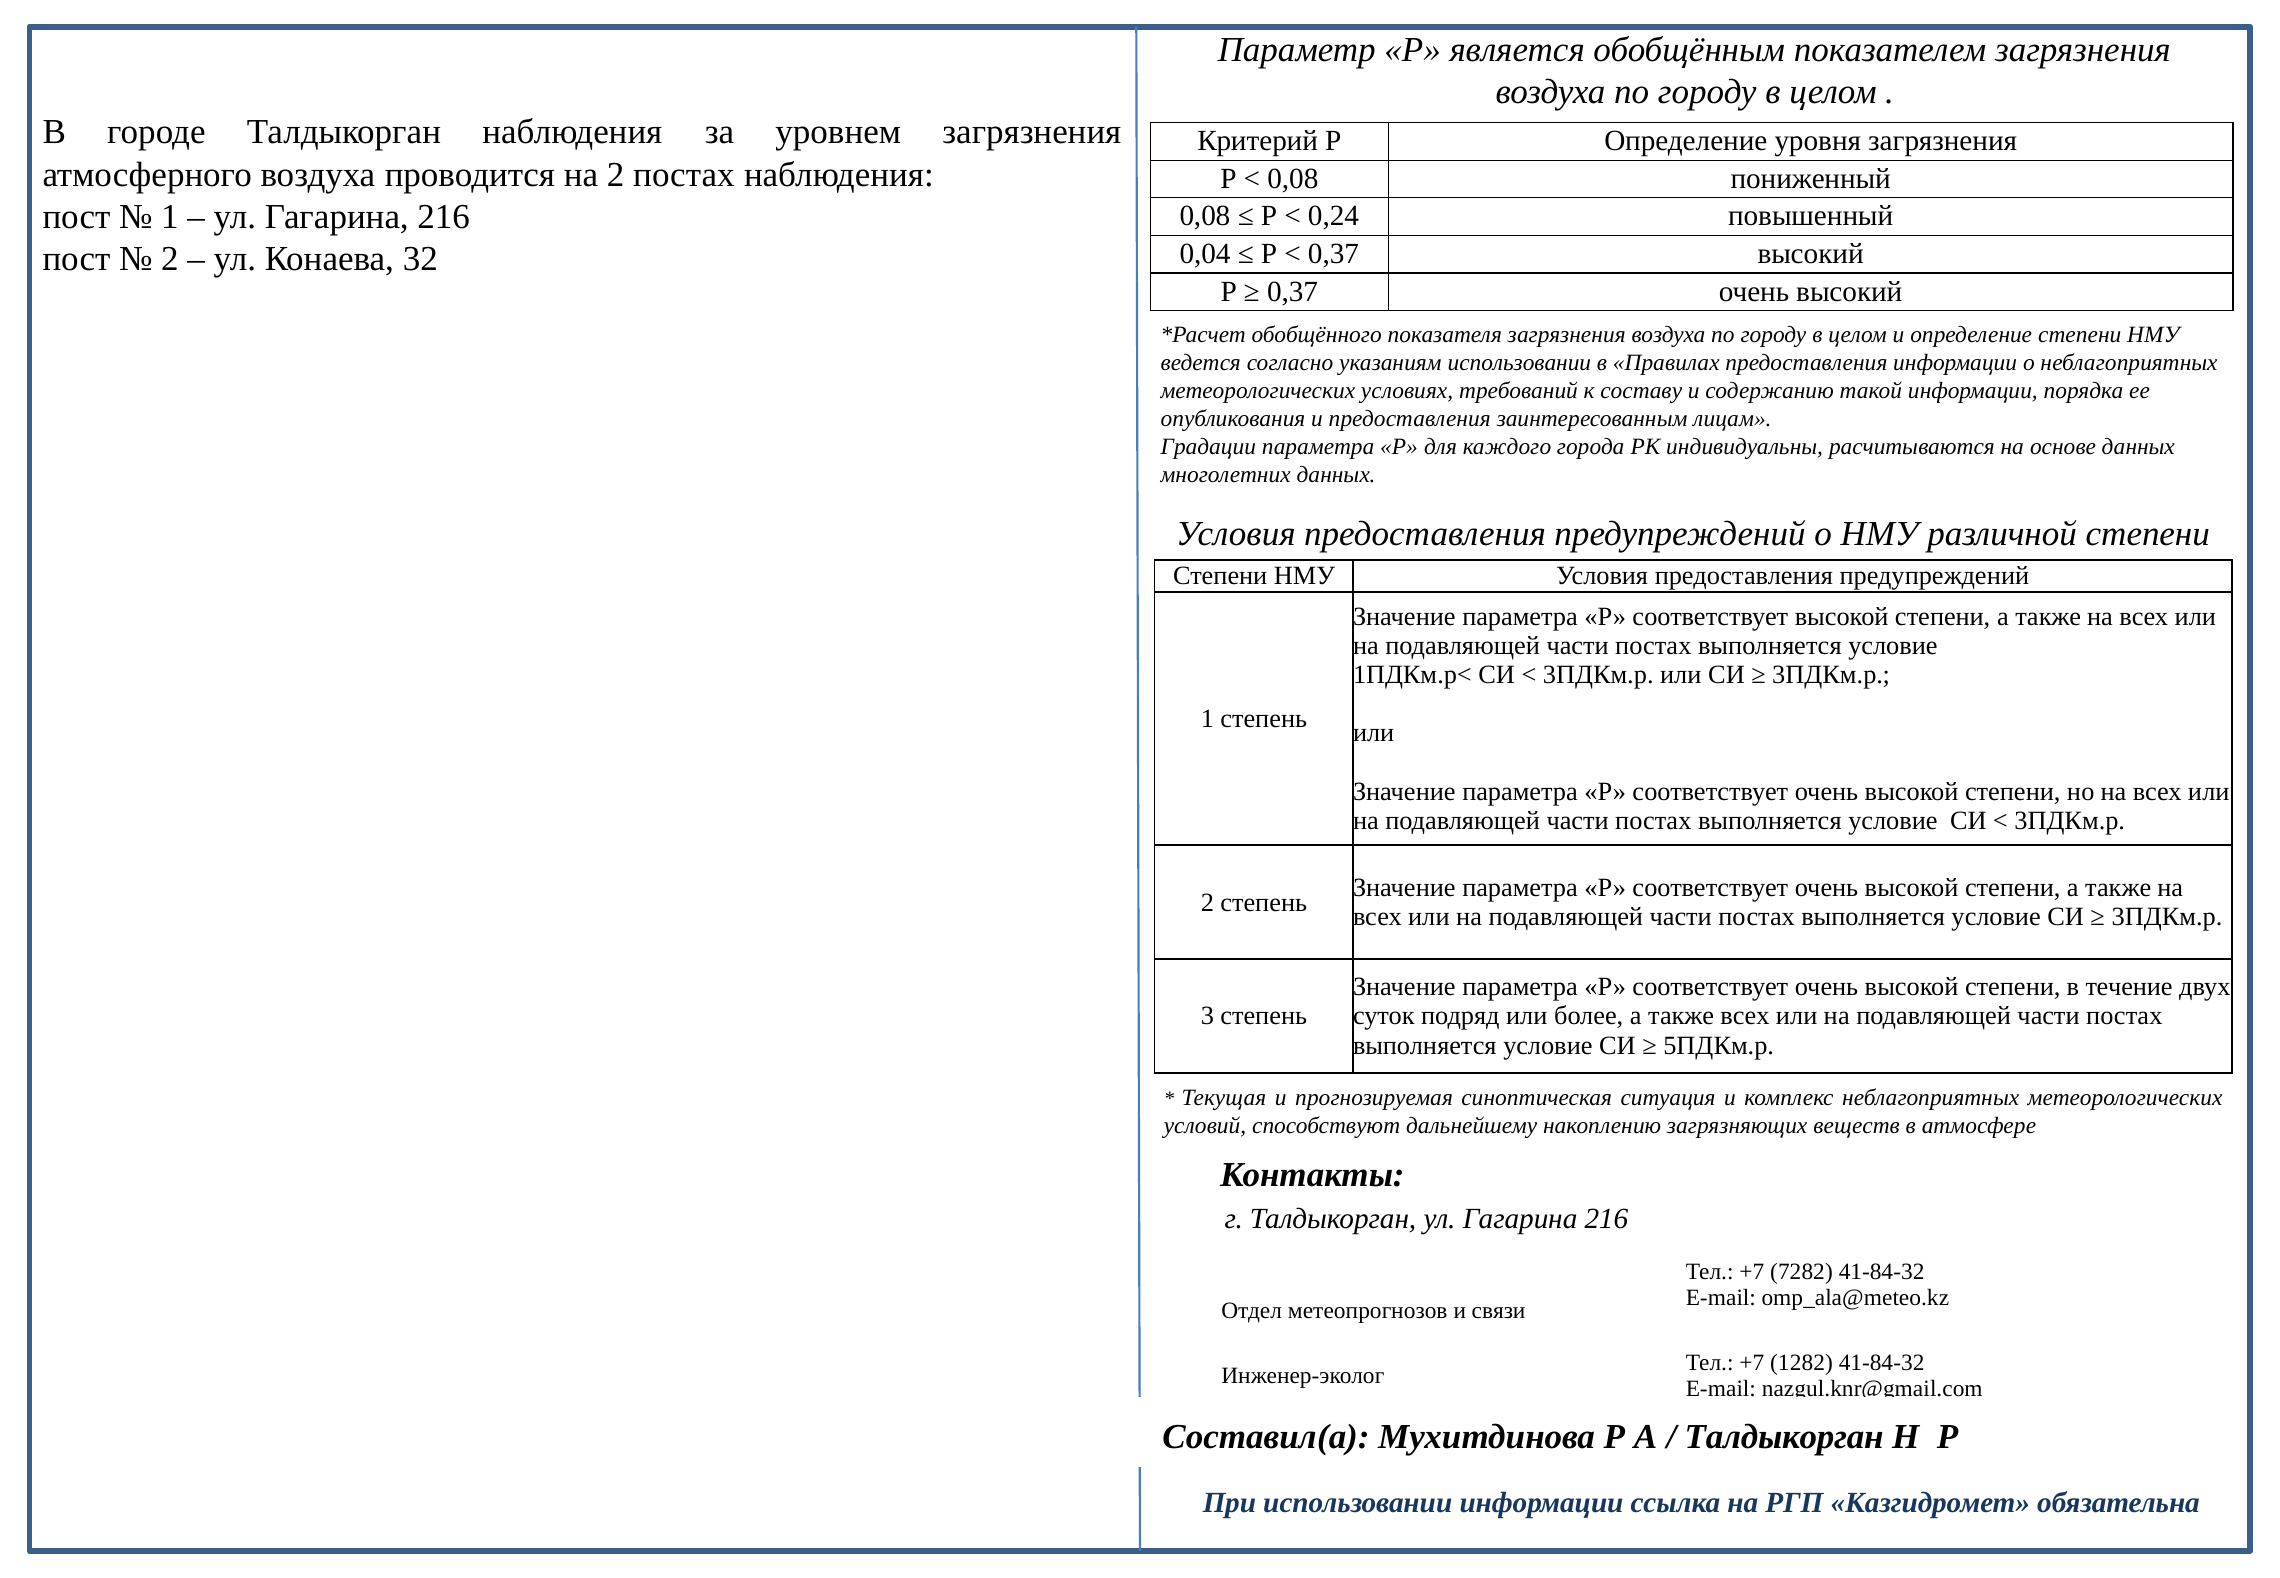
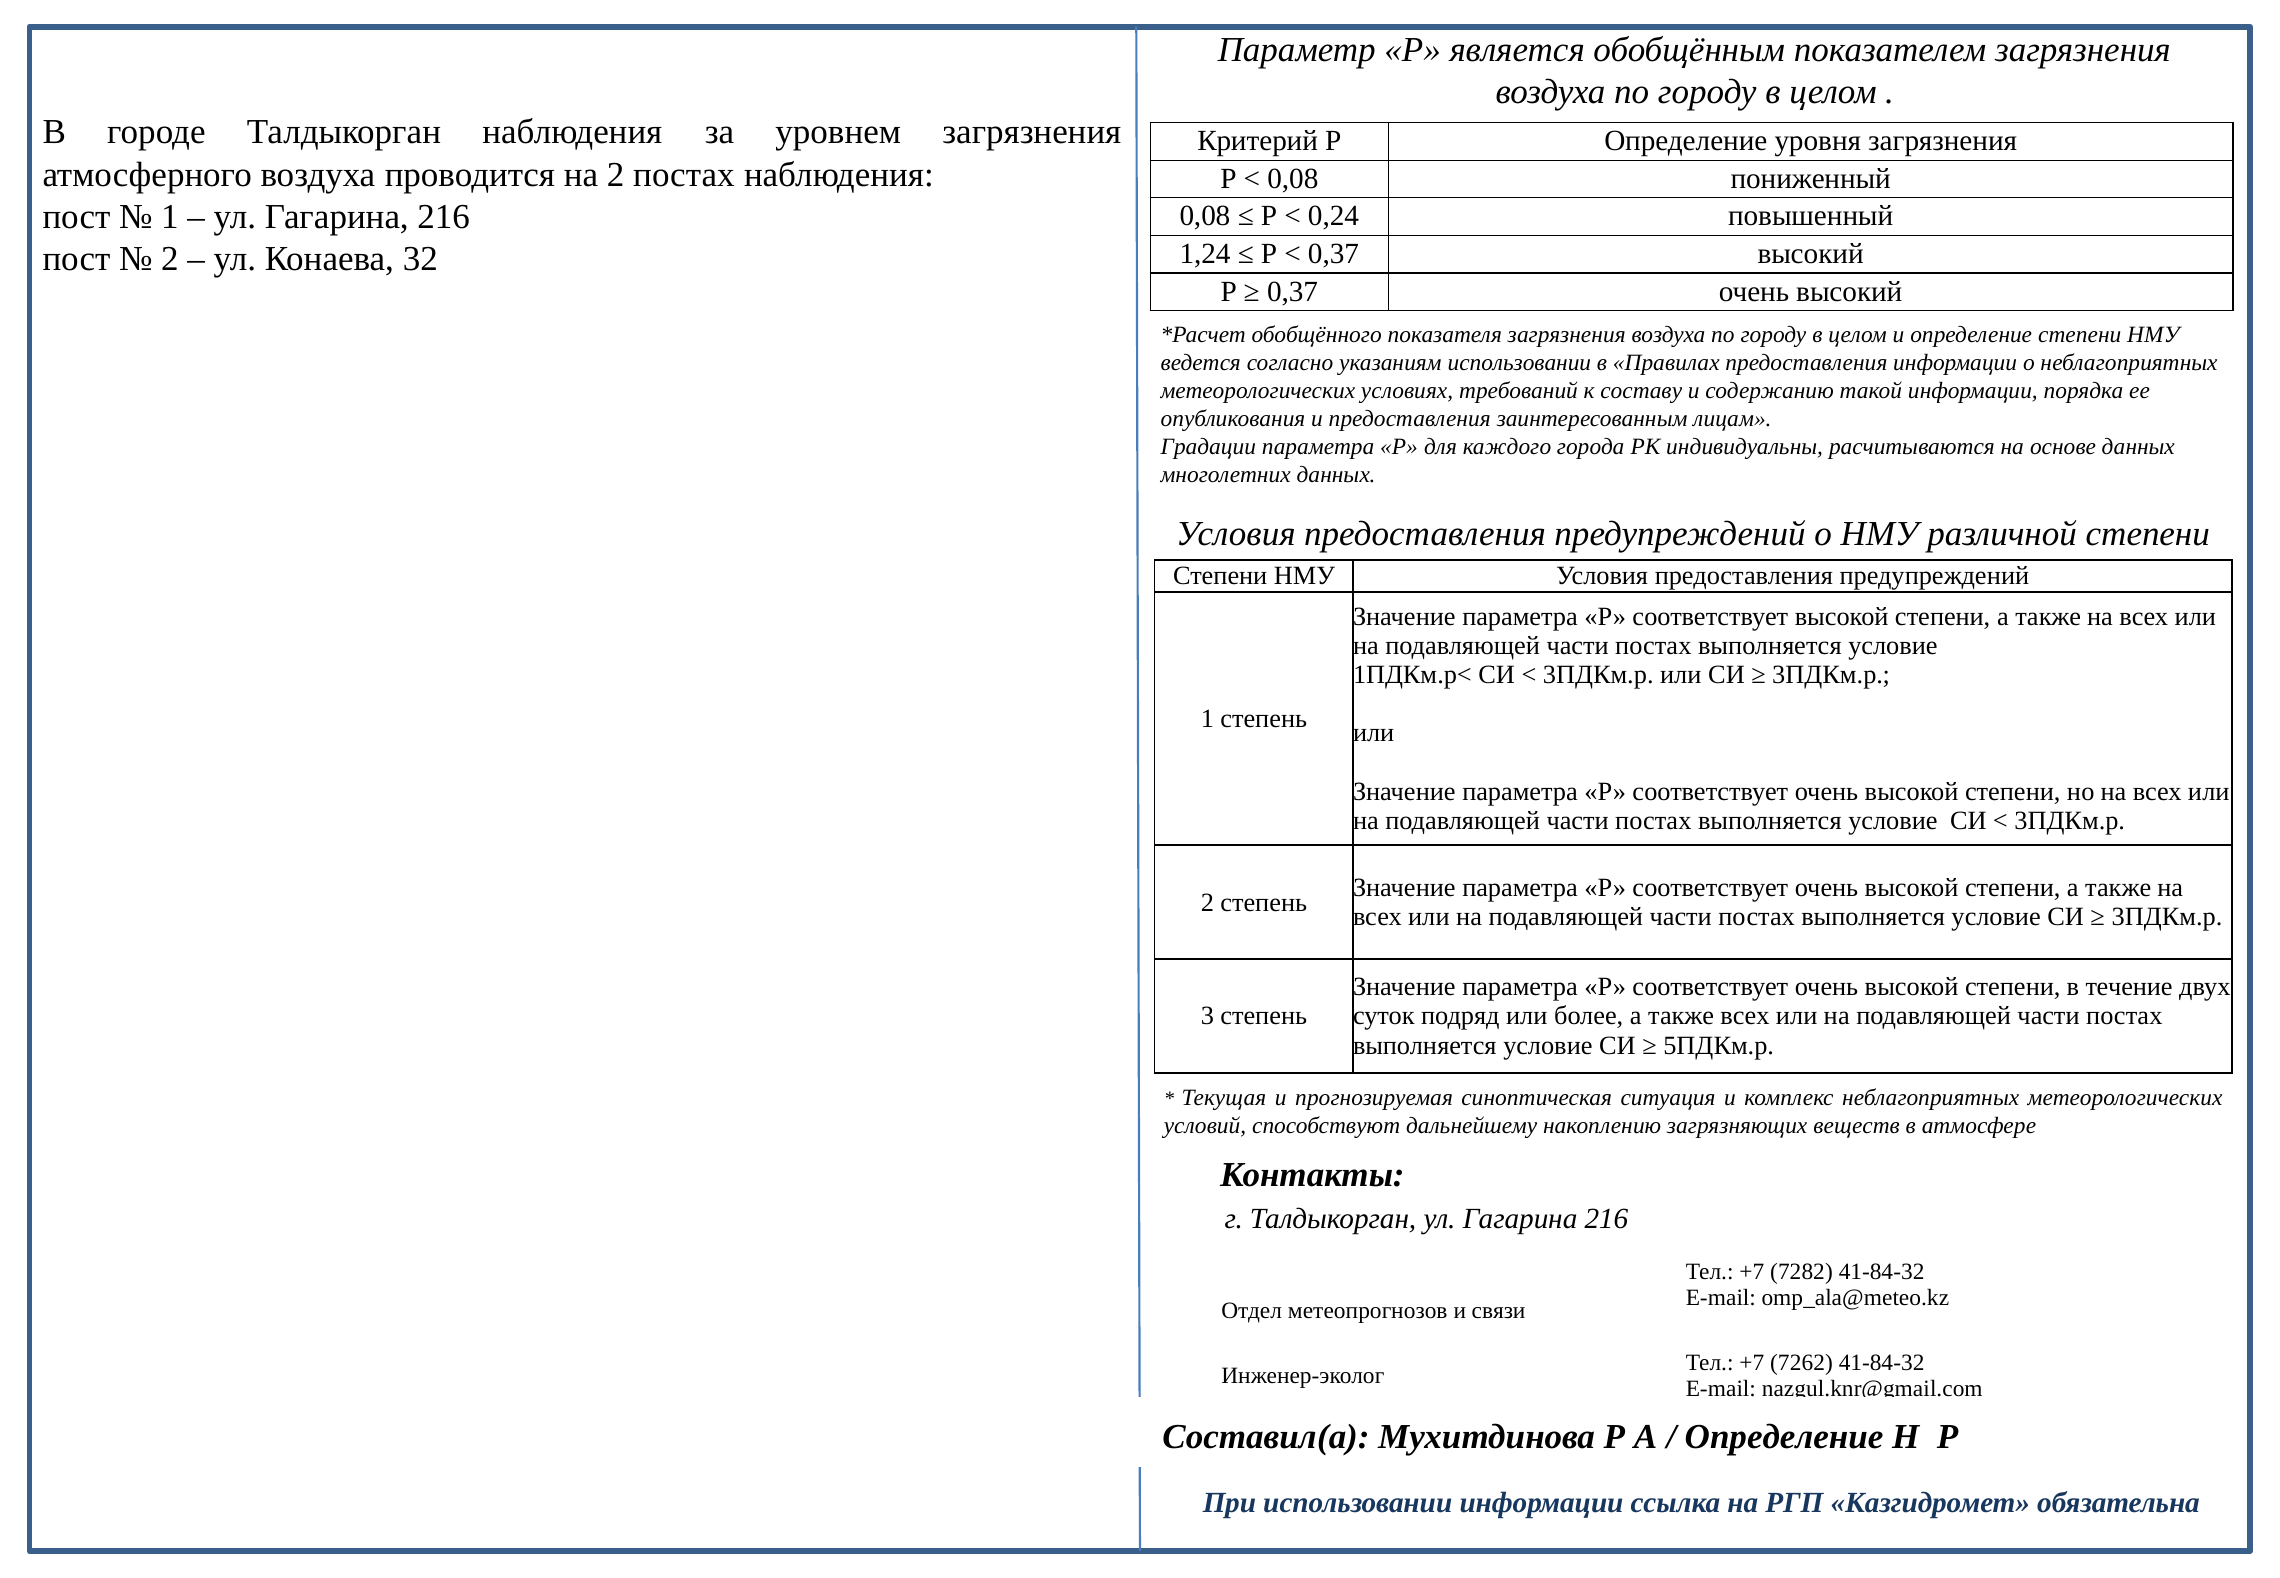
0,04: 0,04 -> 1,24 (1205, 254)
1282: 1282 -> 7262 (1801, 1364)
Талдыкорган: Талдыкорган -> Определение (1784, 1437)
